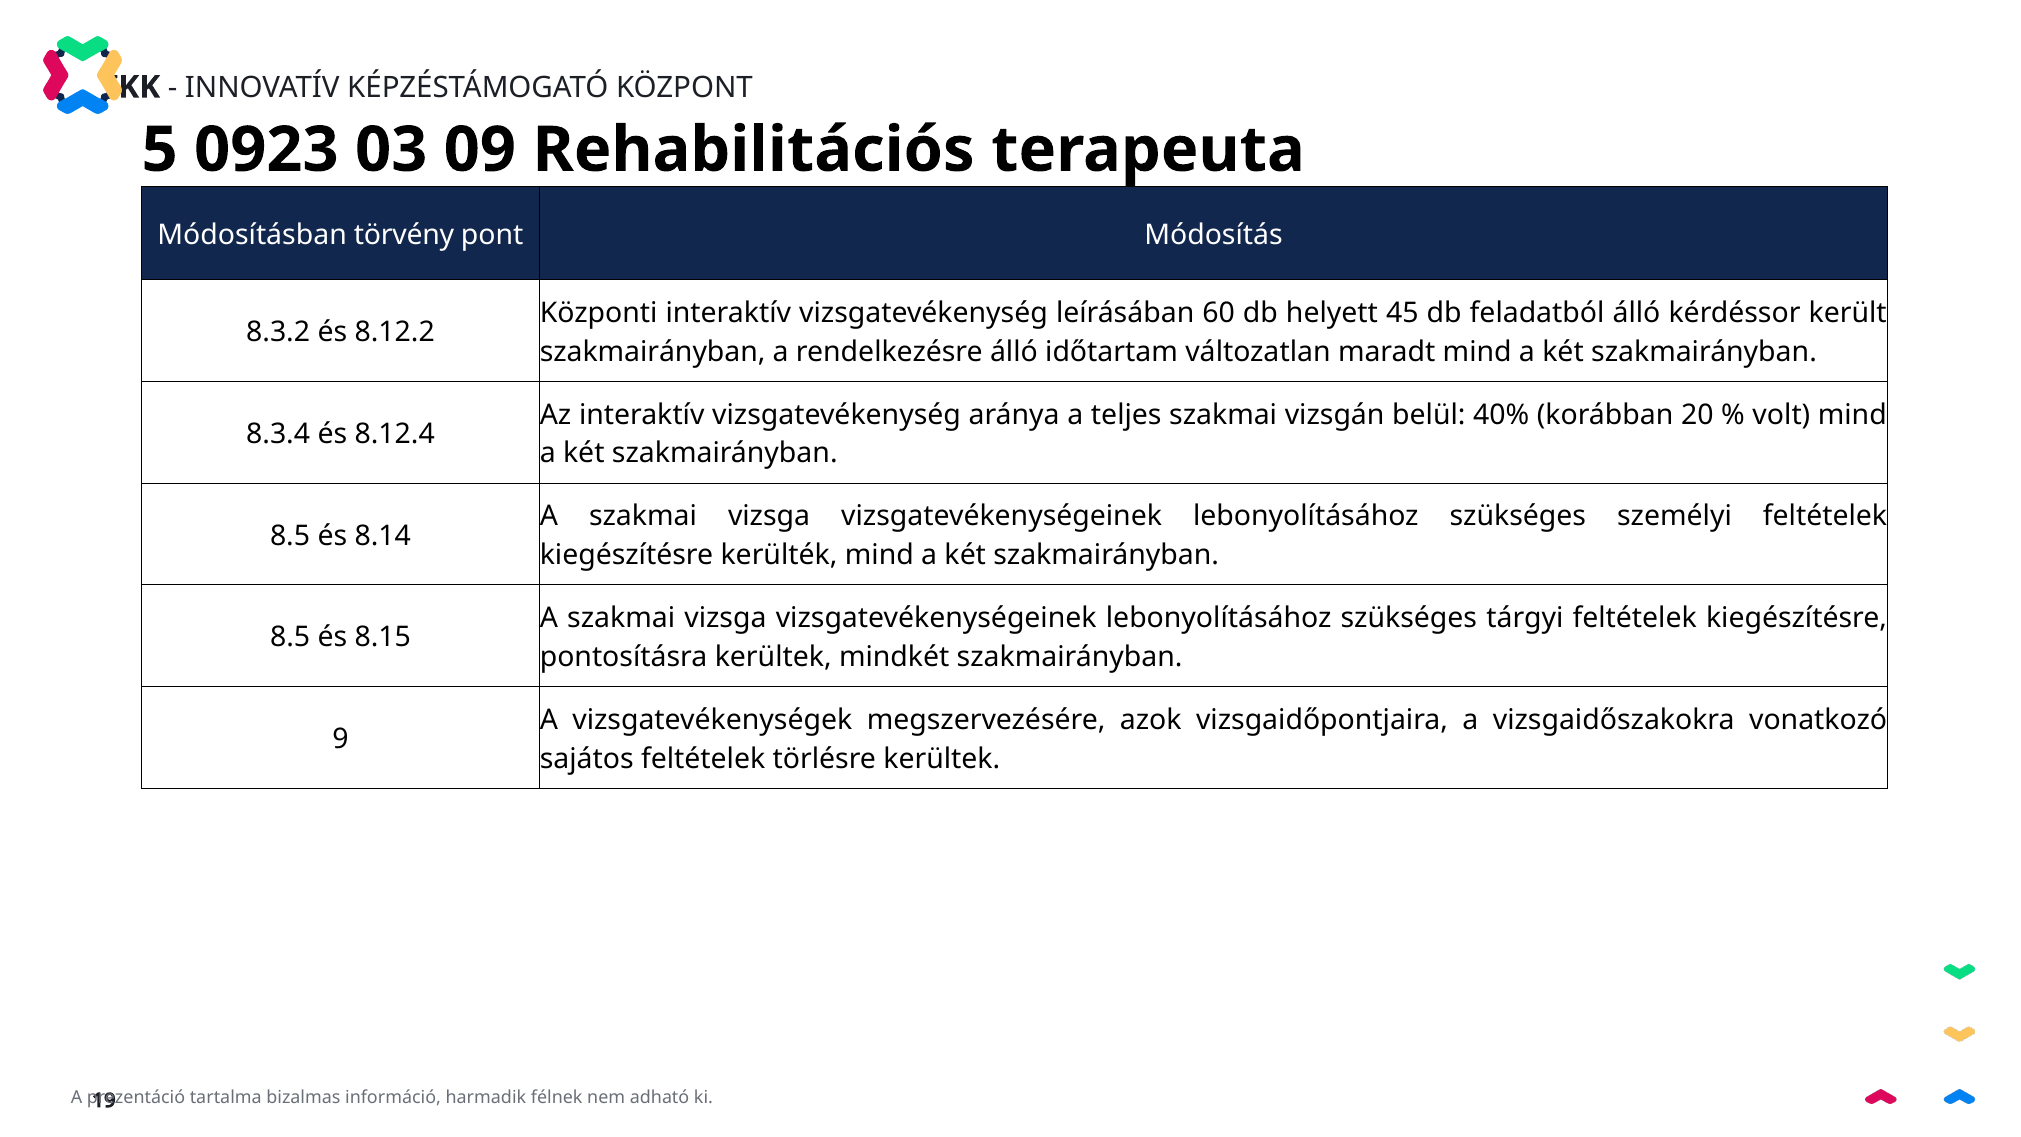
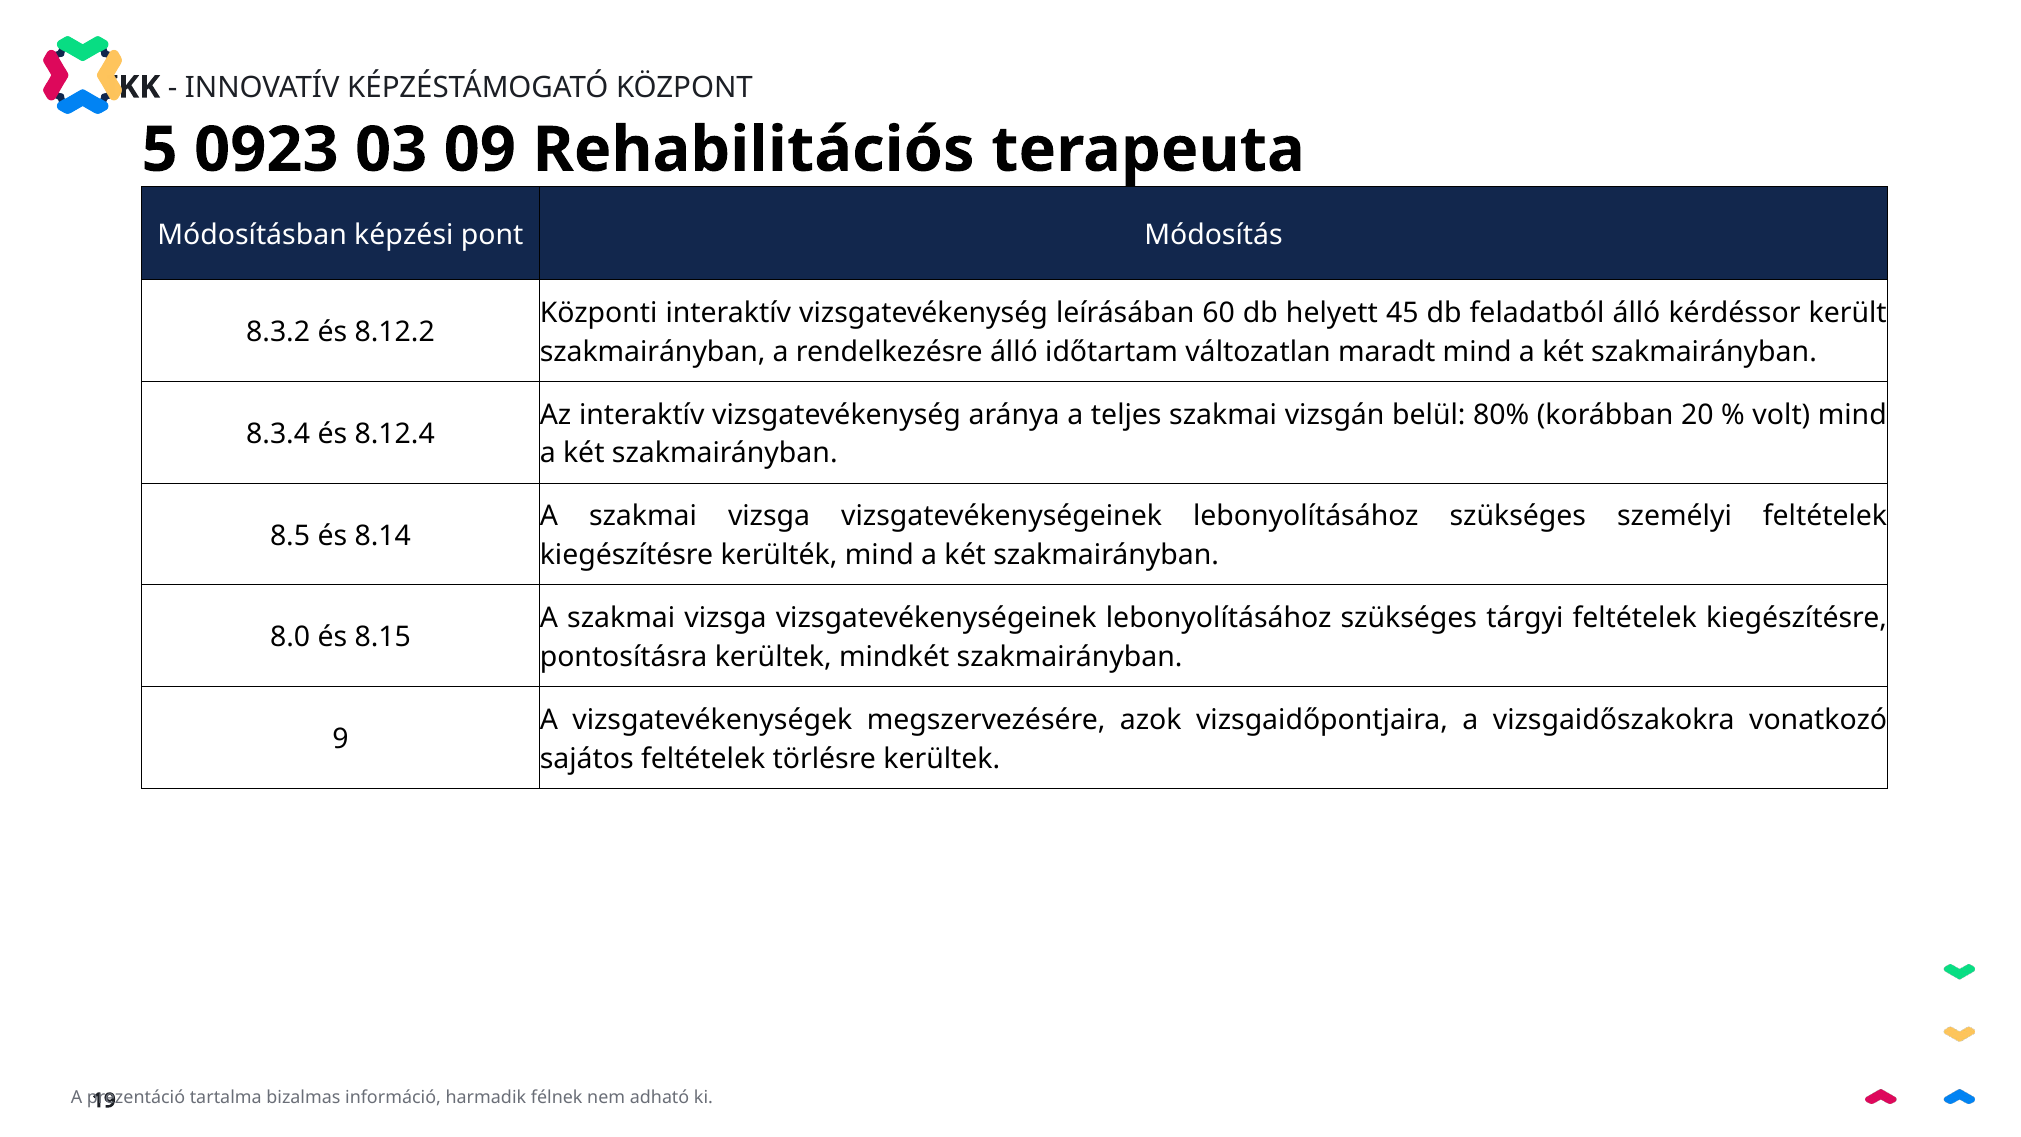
törvény: törvény -> képzési (404, 235)
40%: 40% -> 80% (1501, 415)
8.5: 8.5 -> 8.0 (290, 637)
